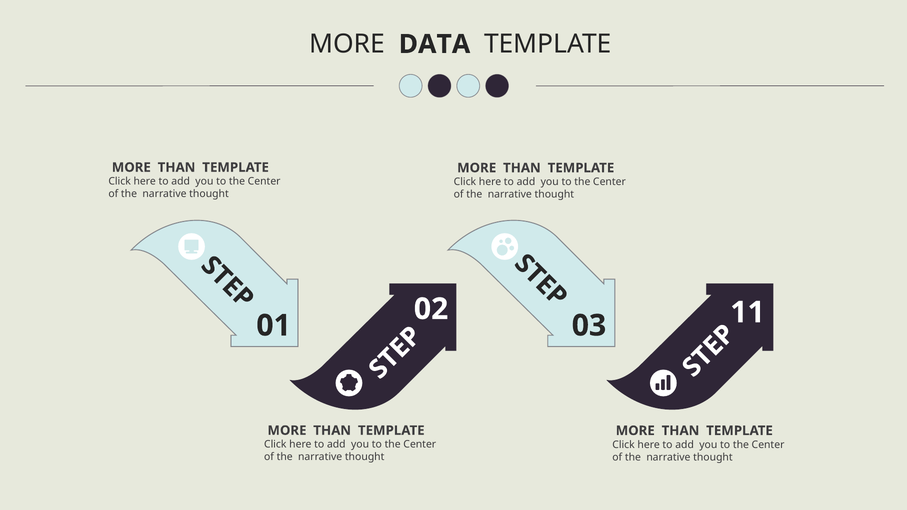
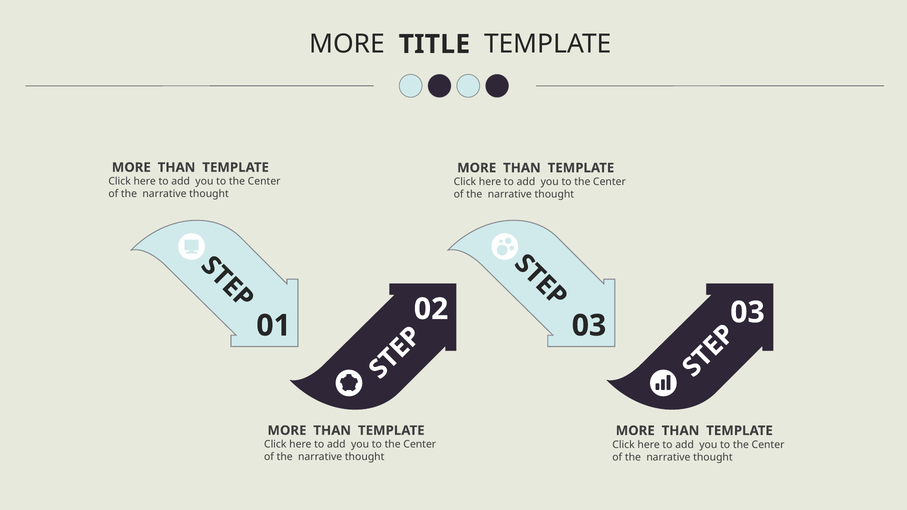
DATA: DATA -> TITLE (434, 44)
03 11: 11 -> 03 (747, 312)
